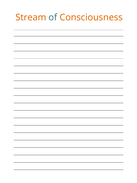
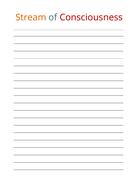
Consciousness colour: orange -> red (91, 17)
